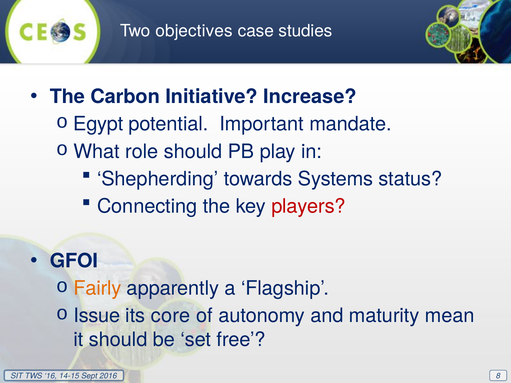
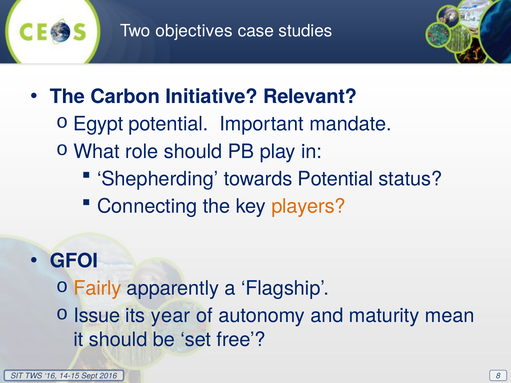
Increase: Increase -> Relevant (310, 97)
towards Systems: Systems -> Potential (336, 179)
players colour: red -> orange (308, 206)
core: core -> year (171, 316)
